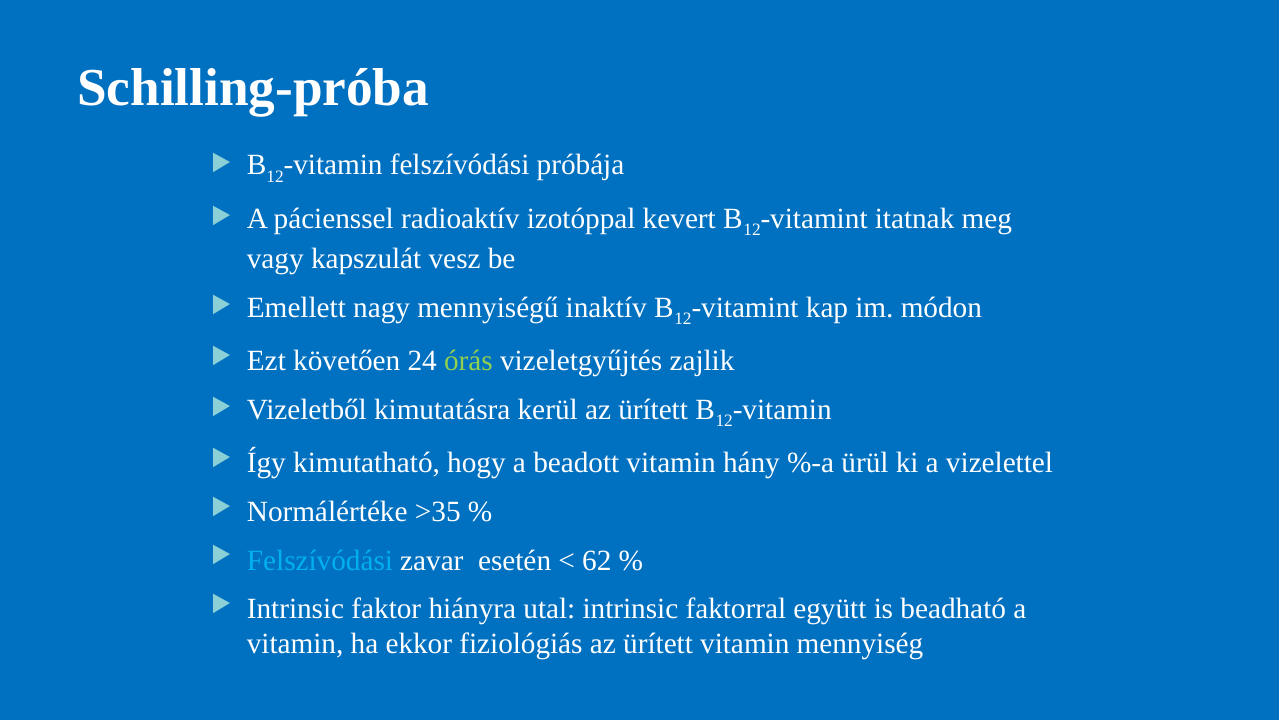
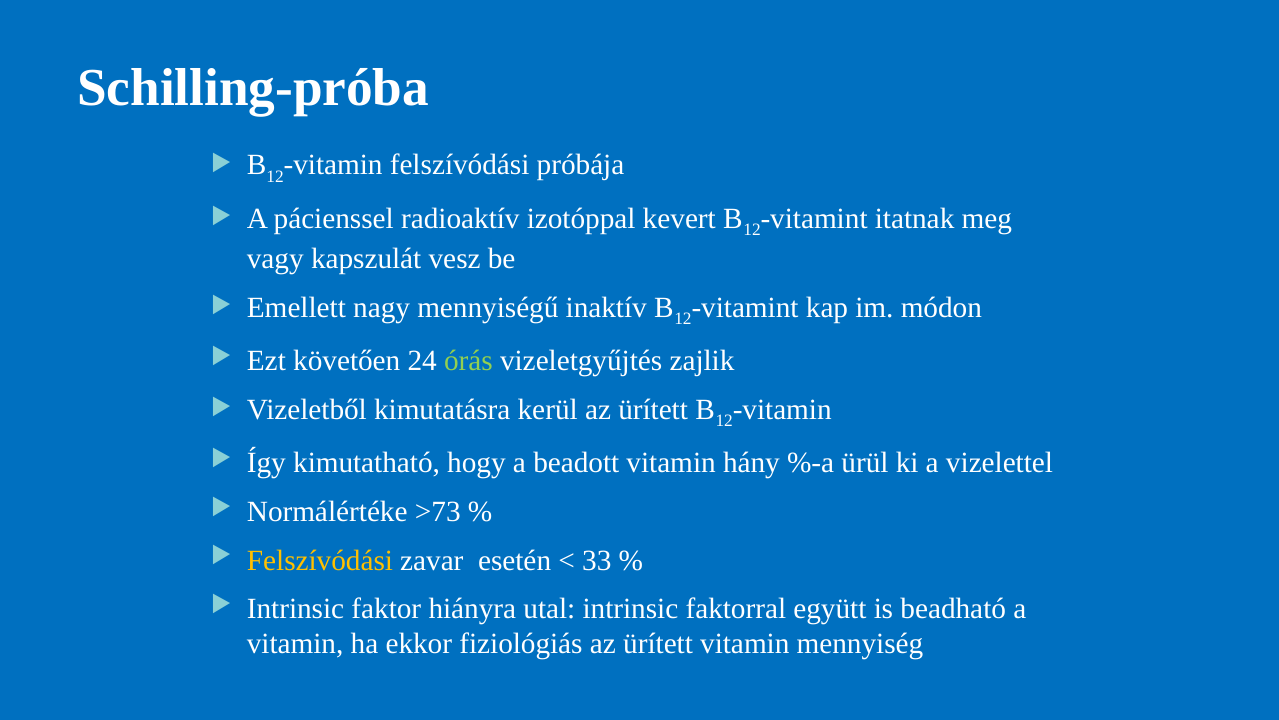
>35: >35 -> >73 (438, 511)
Felszívódási colour: light blue -> yellow (320, 560)
62: 62 -> 33 (597, 560)
